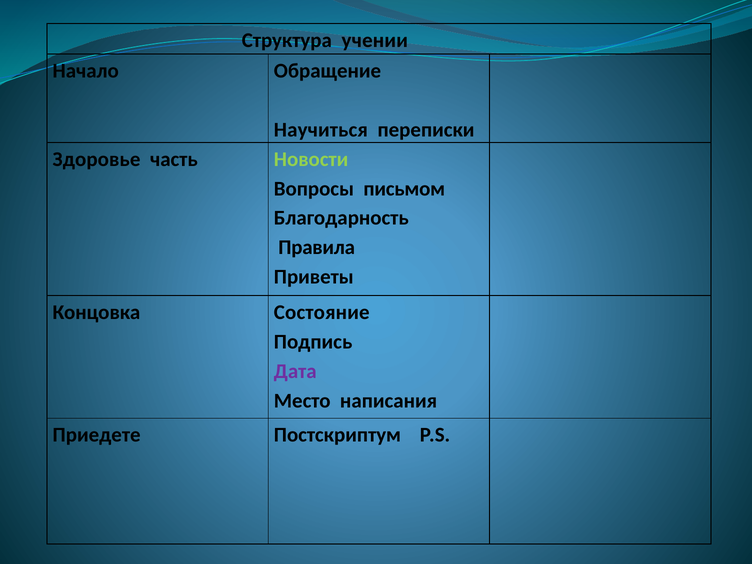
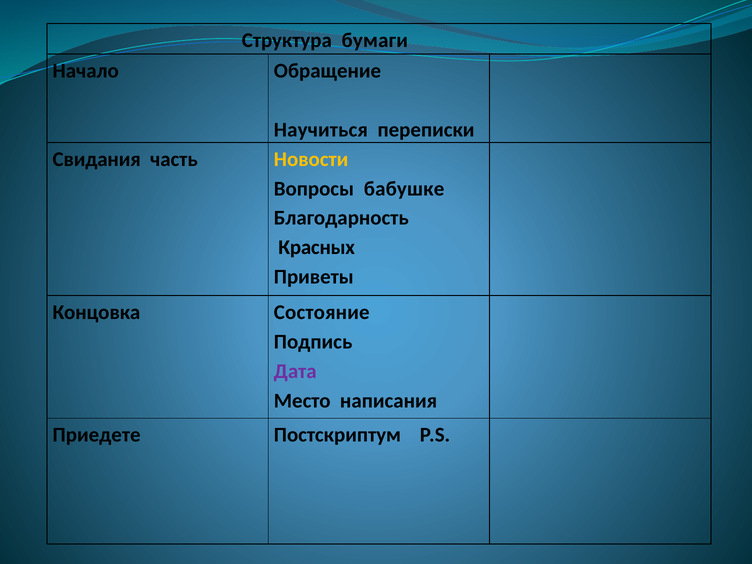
учении: учении -> бумаги (375, 40)
Здоровье: Здоровье -> Свидания (97, 159)
Новости colour: light green -> yellow (311, 159)
письмом: письмом -> бабушке (404, 189)
Правила: Правила -> Красных (317, 247)
